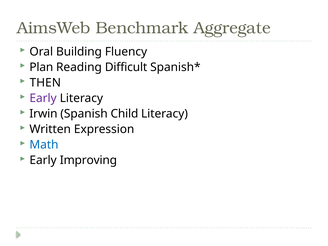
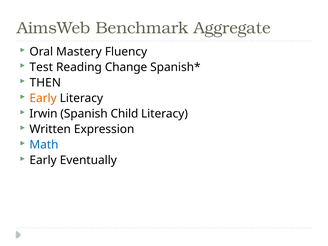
Building: Building -> Mastery (79, 52)
Plan: Plan -> Test (41, 67)
Difficult: Difficult -> Change (126, 67)
Early colour: purple -> orange (43, 98)
Improving: Improving -> Eventually (88, 160)
